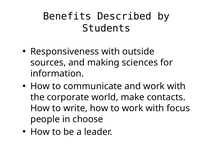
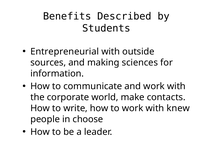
Responsiveness: Responsiveness -> Entrepreneurial (65, 52)
focus: focus -> knew (178, 109)
